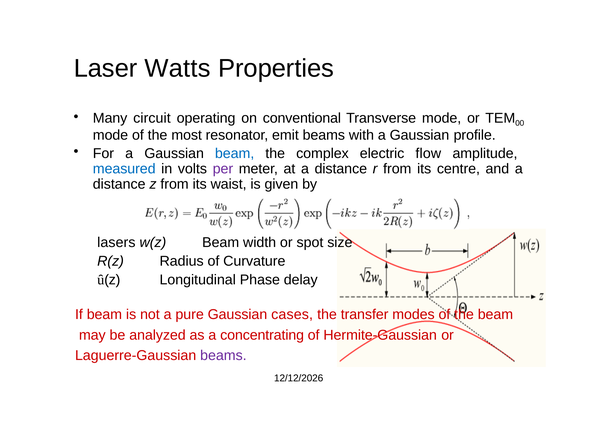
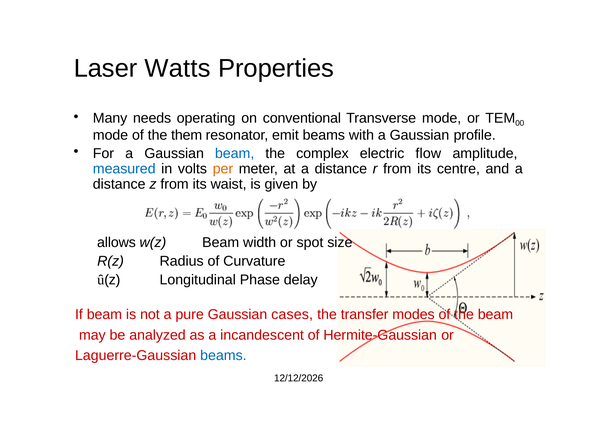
circuit: circuit -> needs (152, 118)
most: most -> them (187, 135)
per colour: purple -> orange (223, 169)
lasers: lasers -> allows (116, 242)
concentrating: concentrating -> incandescent (262, 335)
beams colour: purple -> blue (223, 355)
